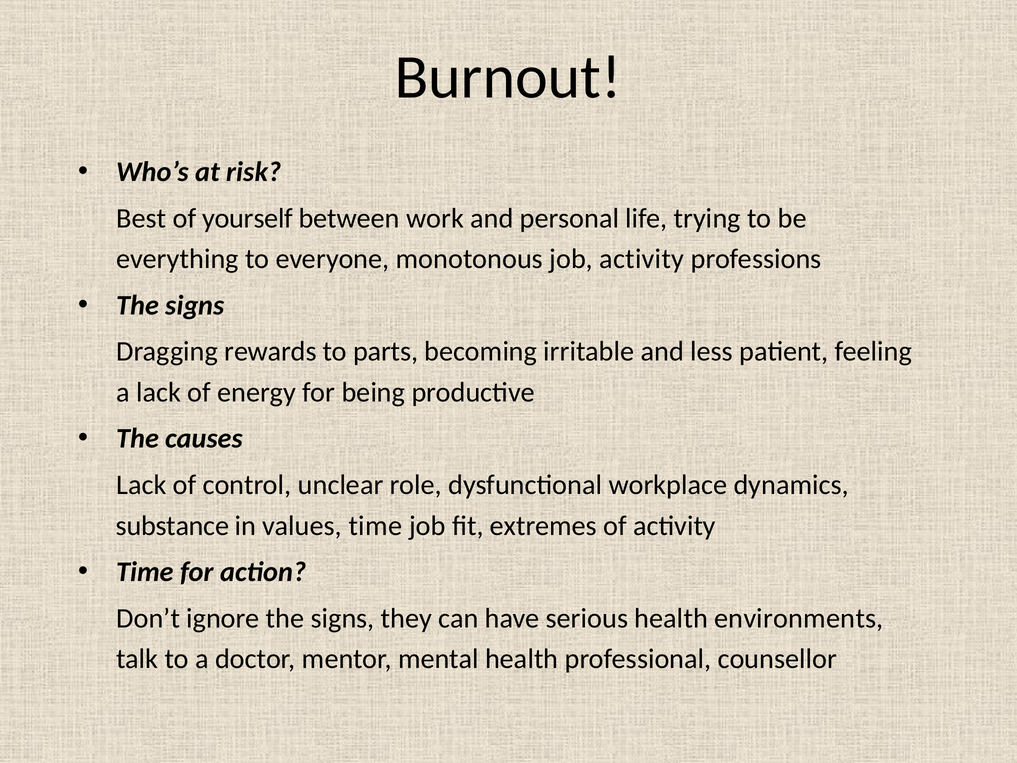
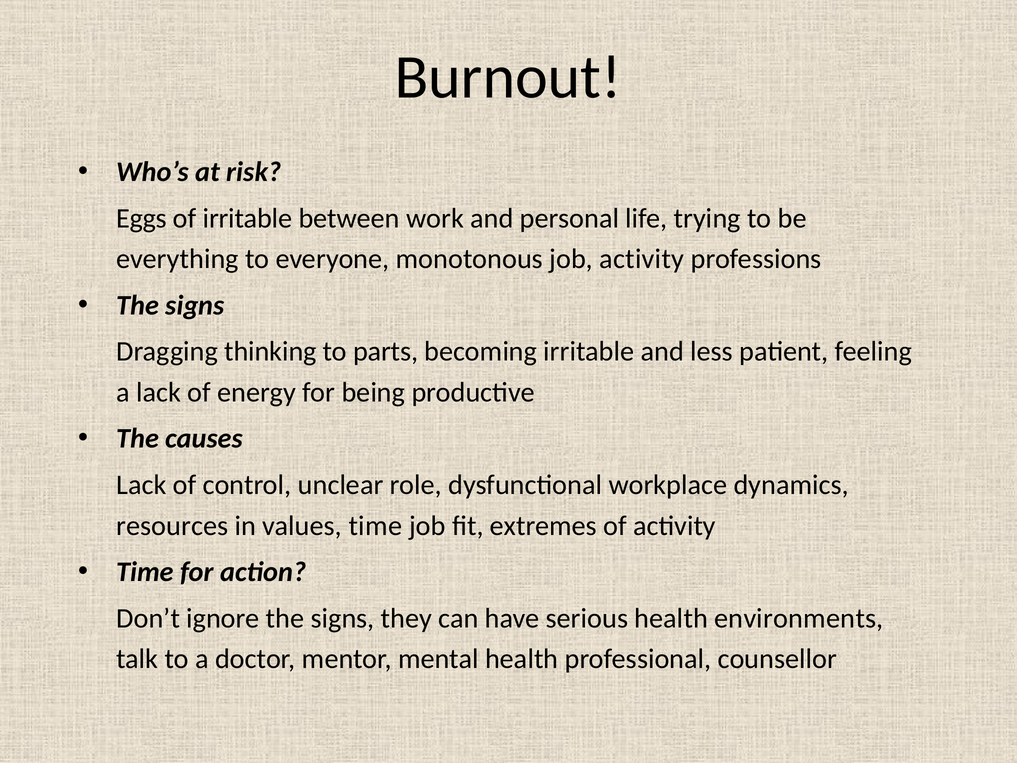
Best: Best -> Eggs (142, 218)
of yourself: yourself -> irritable (248, 218)
rewards: rewards -> thinking (270, 352)
substance: substance -> resources (172, 526)
